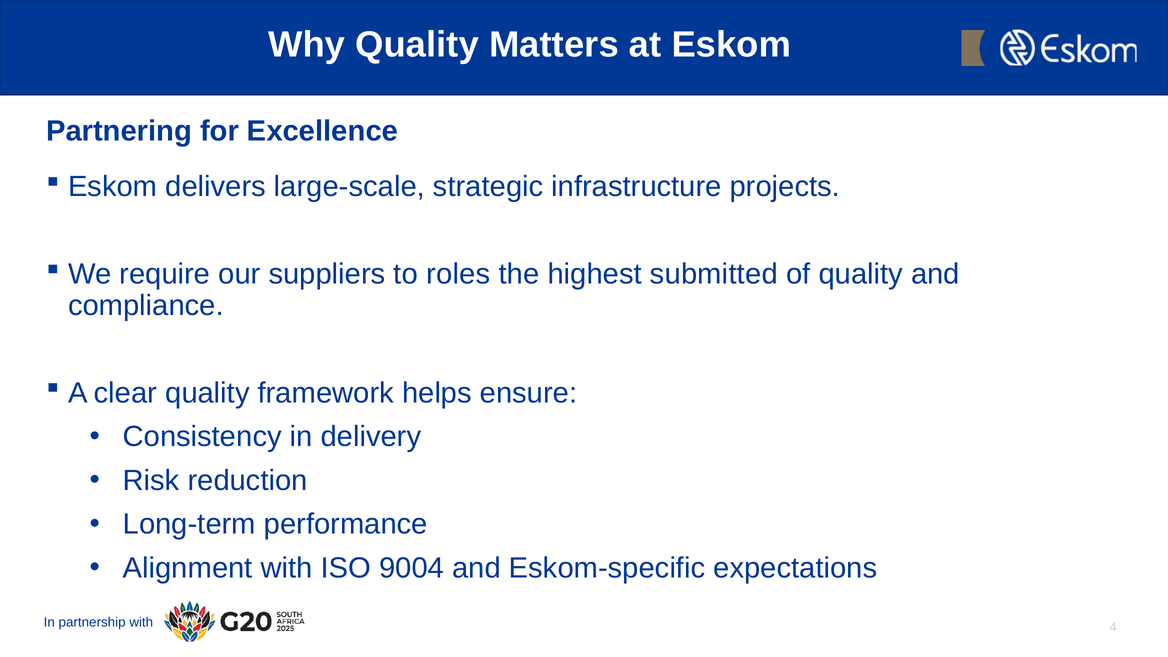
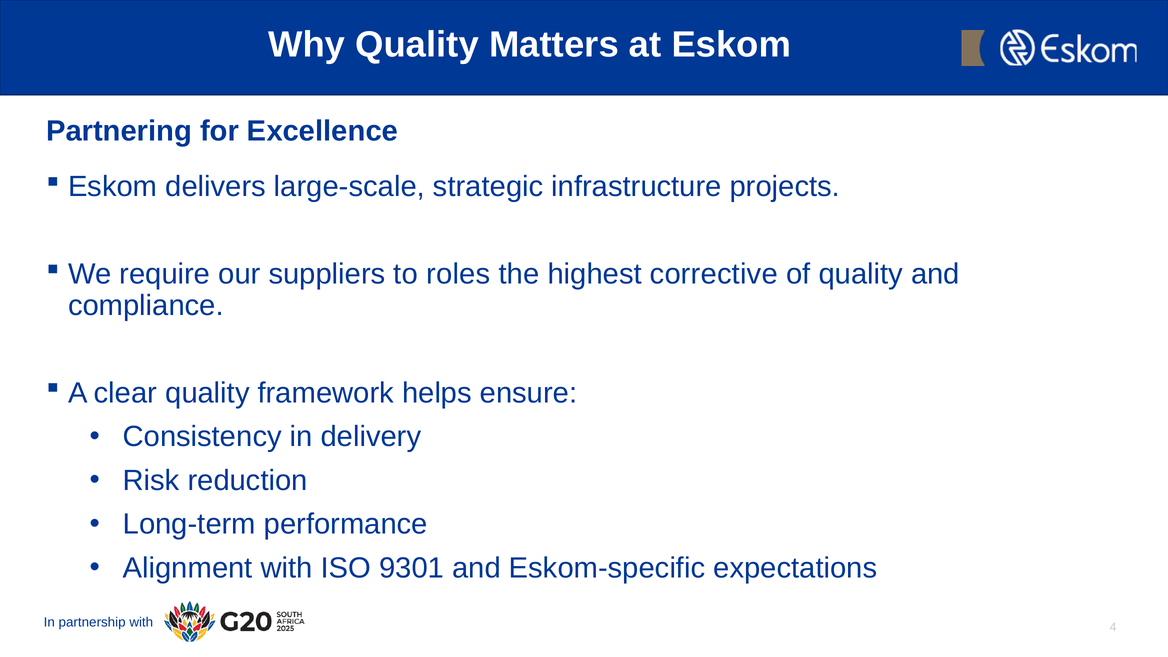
submitted: submitted -> corrective (714, 274)
9004: 9004 -> 9301 (412, 568)
